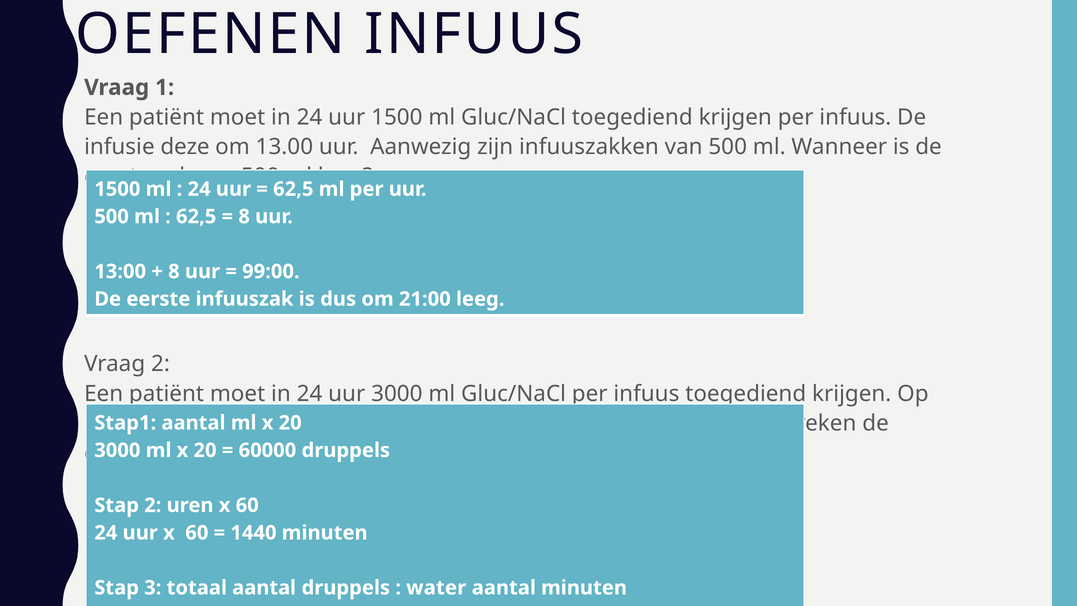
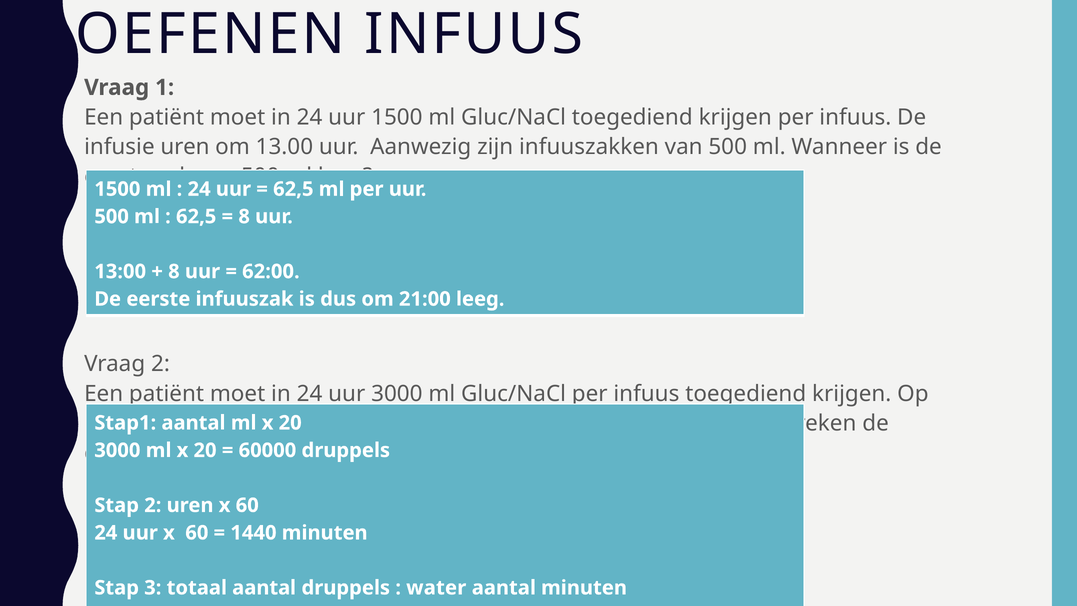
infusie deze: deze -> uren (185, 147)
99:00: 99:00 -> 62:00 (271, 271)
